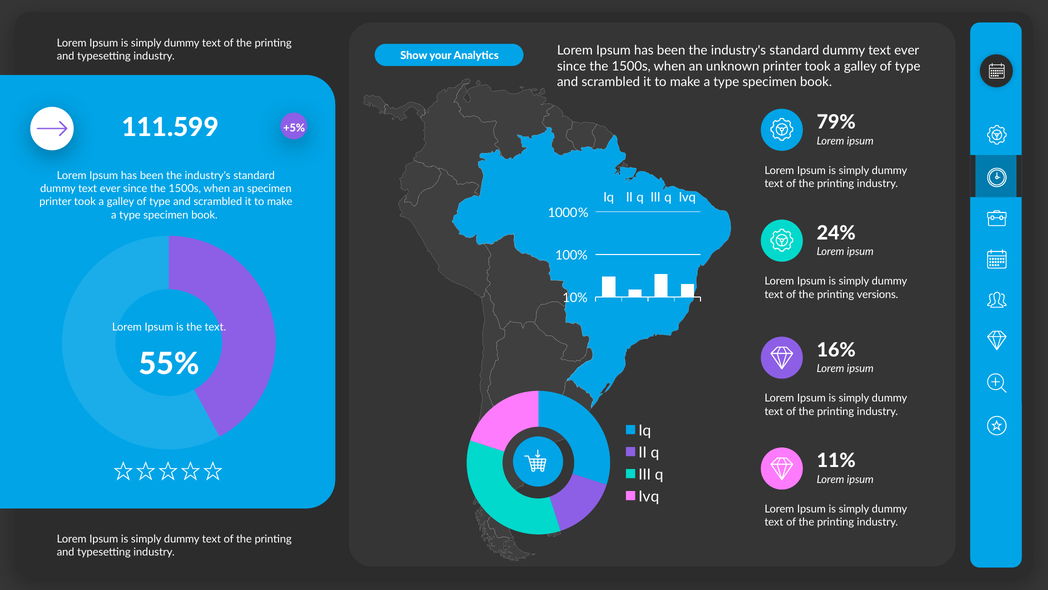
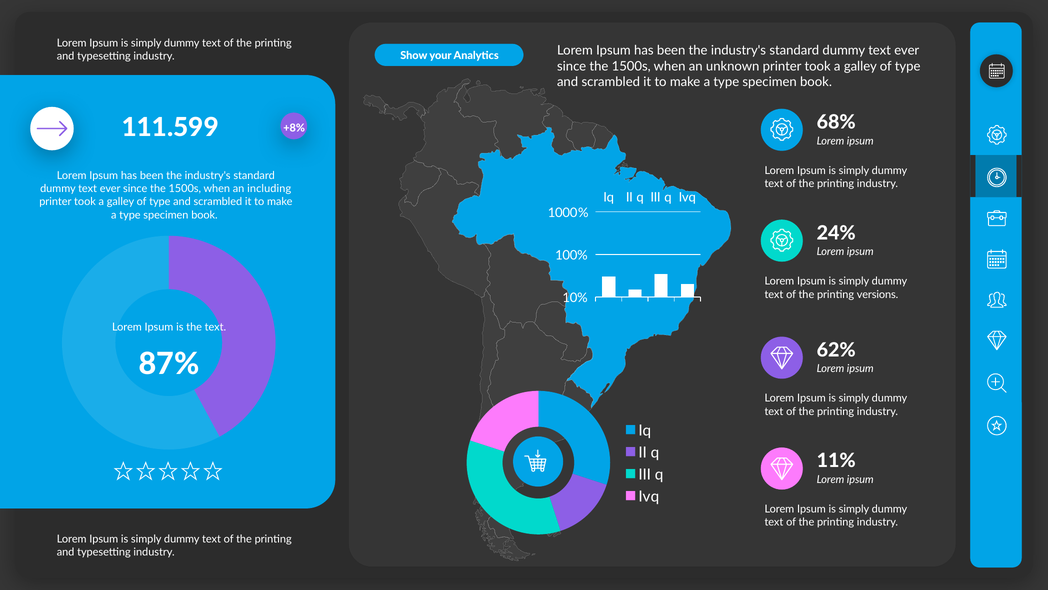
79%: 79% -> 68% (836, 122)
+5%: +5% -> +8% (294, 128)
an specimen: specimen -> including (269, 189)
16%: 16% -> 62% (836, 350)
55%: 55% -> 87% (169, 364)
